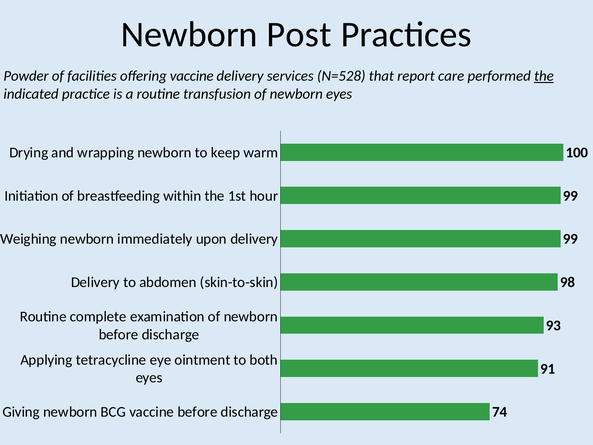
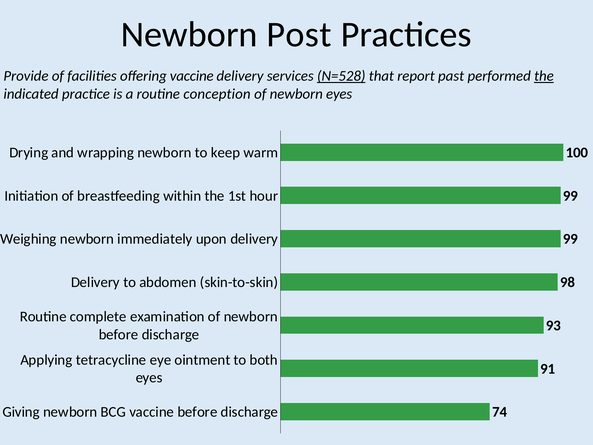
Powder: Powder -> Provide (26, 76)
N=528 underline: none -> present (341, 76)
care: care -> past (451, 76)
transfusion: transfusion -> conception (217, 94)
